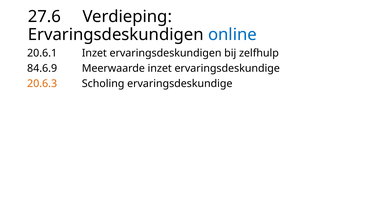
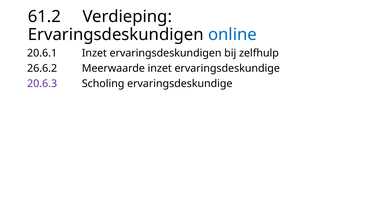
27.6: 27.6 -> 61.2 (44, 17)
84.6.9: 84.6.9 -> 26.6.2 (42, 68)
20.6.3 colour: orange -> purple (42, 84)
